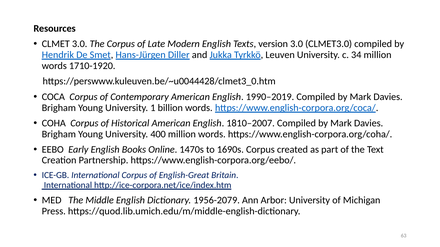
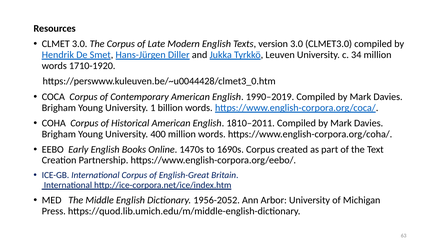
1810–2007: 1810–2007 -> 1810–2011 (251, 123)
1956-2079: 1956-2079 -> 1956-2052 (217, 201)
